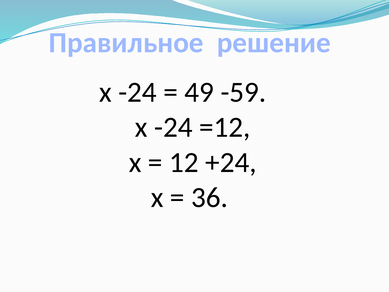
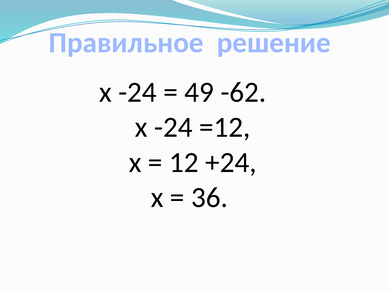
-59: -59 -> -62 (243, 92)
